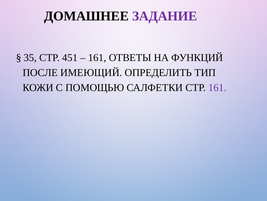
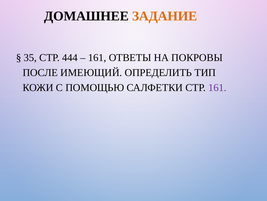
ЗАДАНИЕ colour: purple -> orange (165, 16)
451: 451 -> 444 (70, 58)
ФУНКЦИЙ: ФУНКЦИЙ -> ПОКРОВЫ (197, 58)
